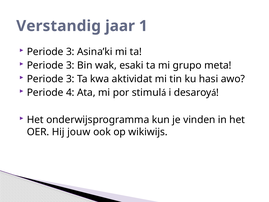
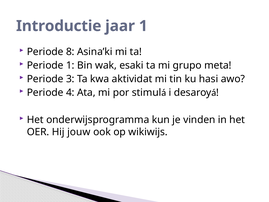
Verstandig: Verstandig -> Introductie (59, 26)
3: 3 -> 8 (70, 52)
3: 3 -> 1 (70, 65)
